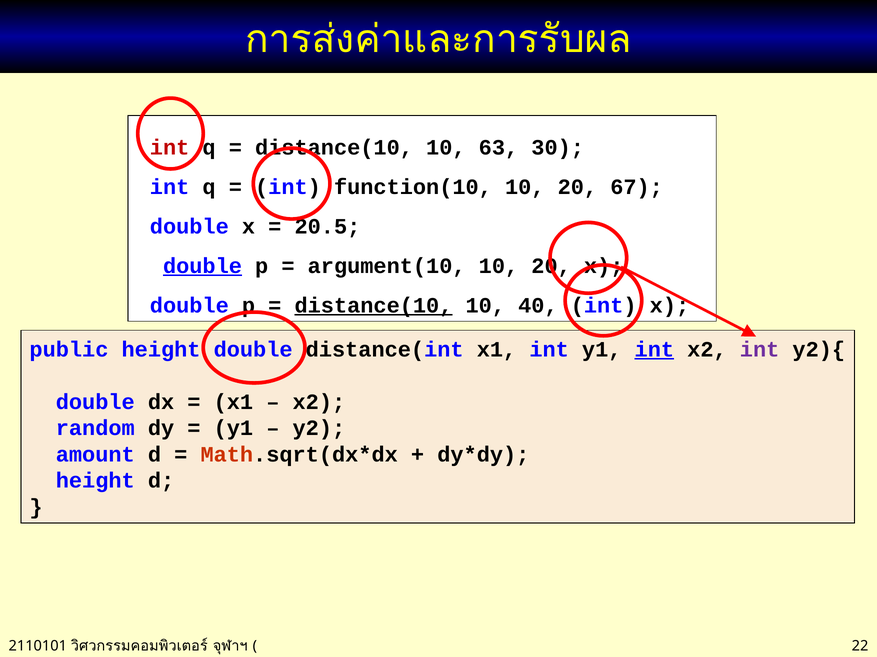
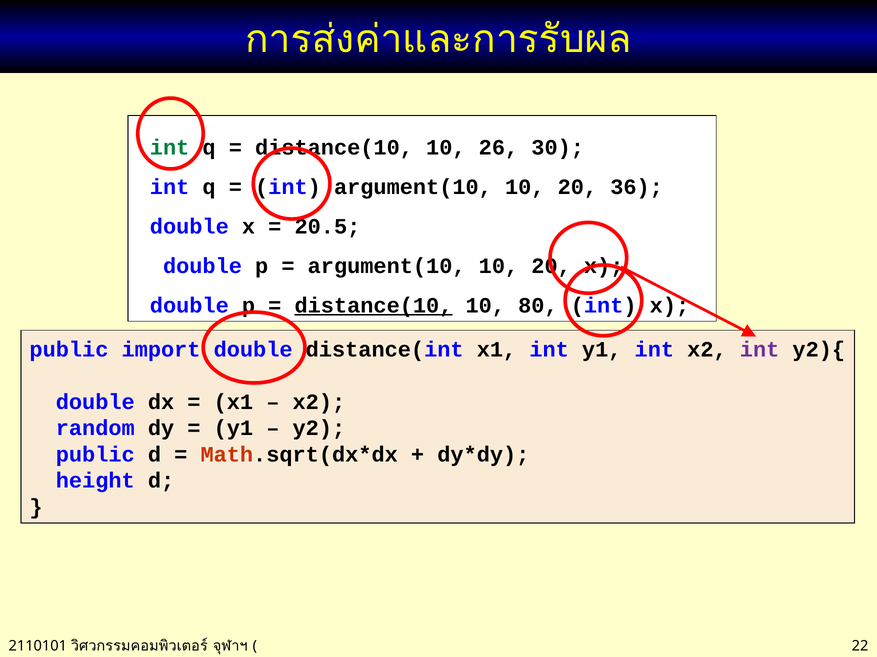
int colour: red -> green (170, 148)
63: 63 -> 26 (498, 148)
int function(10: function(10 -> argument(10 (413, 187)
67: 67 -> 36 (637, 187)
double underline: present -> none (202, 266)
40: 40 -> 80 (538, 306)
public height: height -> import (161, 350)
int underline: present -> none (654, 350)
amount: amount -> public (95, 455)
